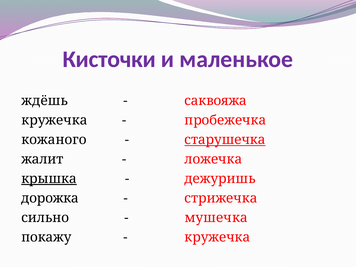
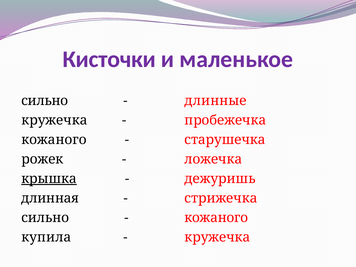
ждёшь: ждёшь -> сильно (45, 101)
саквояжа: саквояжа -> длинные (216, 101)
старушечка underline: present -> none (225, 140)
жалит: жалит -> рожек (42, 159)
дорожка: дорожка -> длинная (50, 198)
мушечка: мушечка -> кожаного (216, 218)
покажу: покажу -> купила (46, 237)
